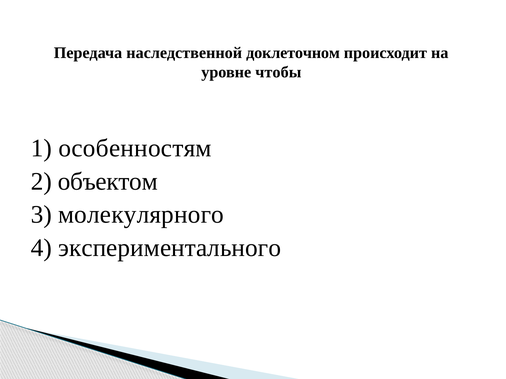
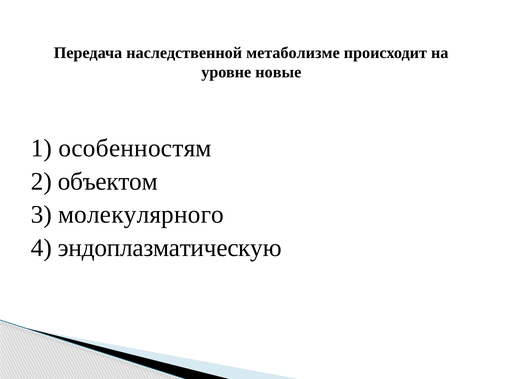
доклеточном: доклеточном -> метаболизме (293, 53)
чтобы: чтобы -> новые (278, 72)
экспериментального: экспериментального -> эндоплазматическую (170, 248)
